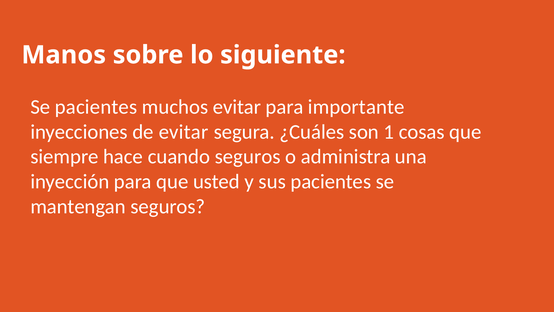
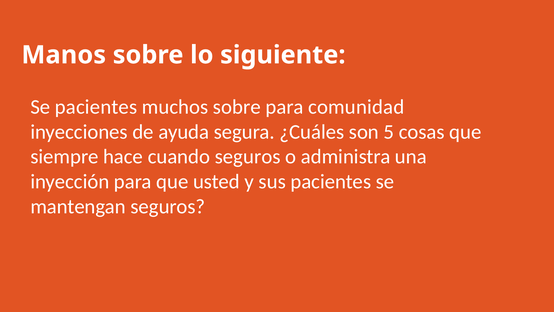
muchos evitar: evitar -> sobre (237, 107)
importante: importante -> comunidad (356, 107)
de evitar: evitar -> ayuda (184, 132)
1: 1 -> 5 (389, 132)
